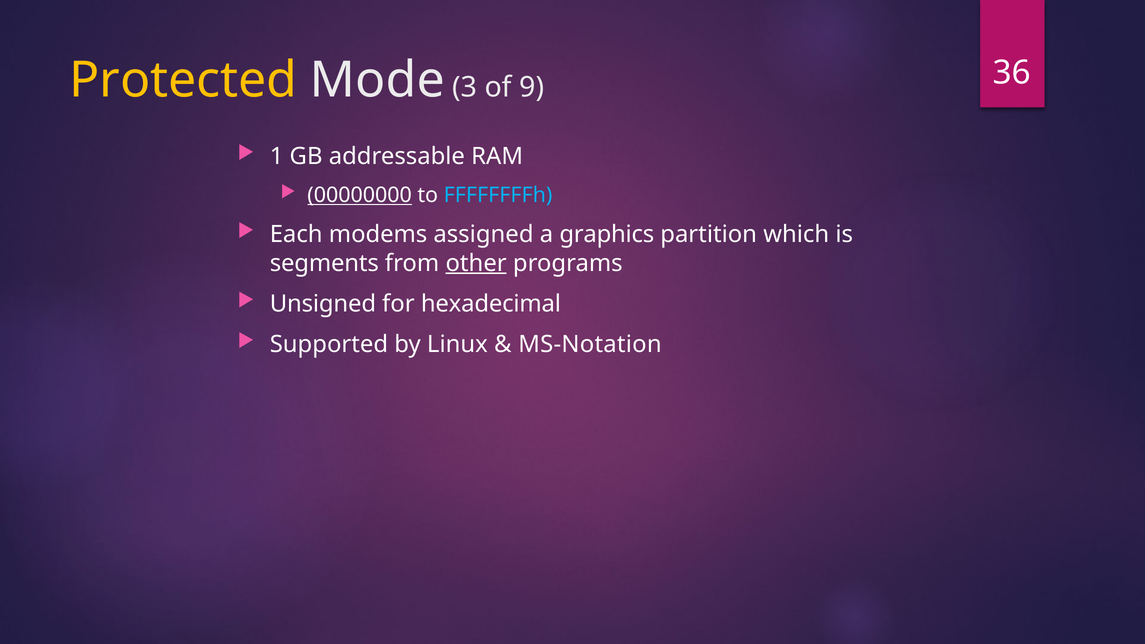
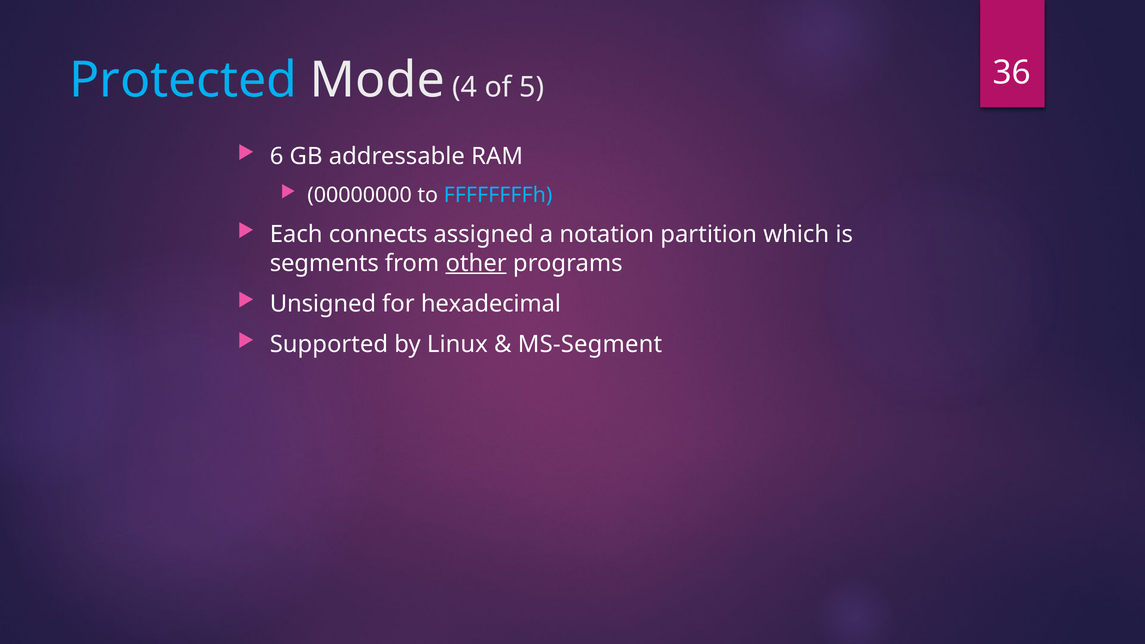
Protected colour: yellow -> light blue (183, 80)
3: 3 -> 4 (465, 87)
9: 9 -> 5 (532, 87)
1: 1 -> 6 (277, 156)
00000000 underline: present -> none (360, 195)
modems: modems -> connects (378, 235)
graphics: graphics -> notation (607, 235)
MS-Notation: MS-Notation -> MS-Segment (590, 344)
